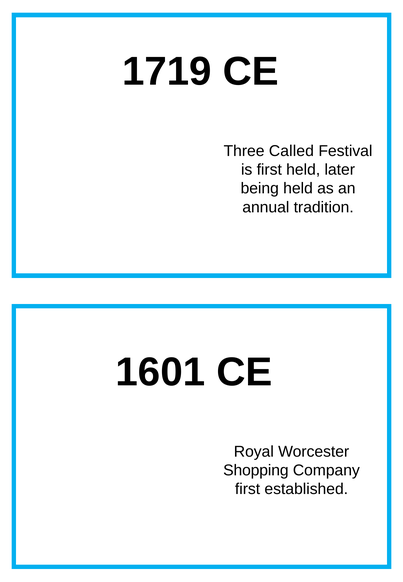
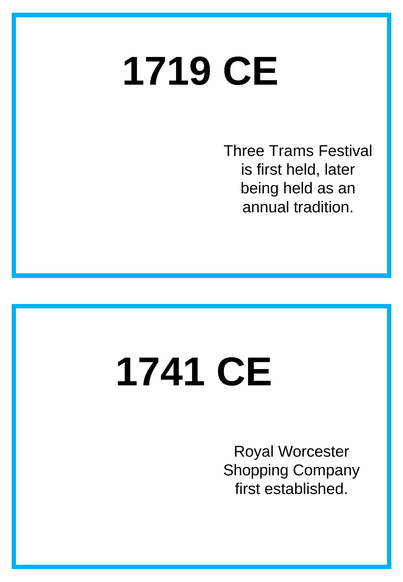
Called: Called -> Trams (291, 151)
1601: 1601 -> 1741 (160, 372)
